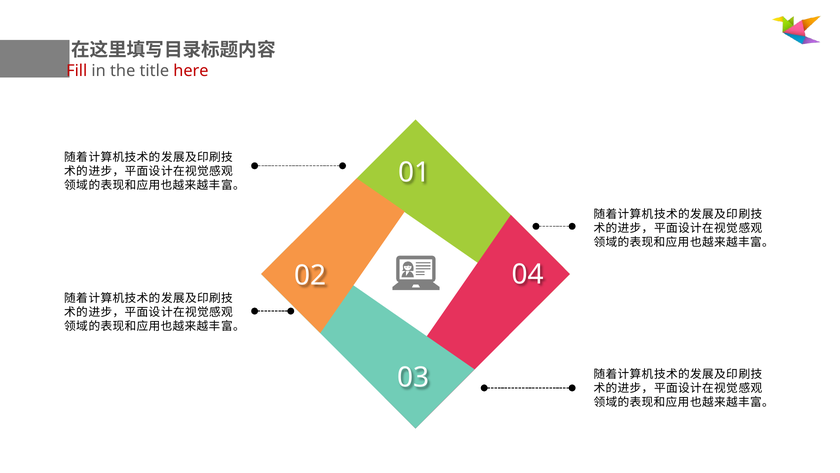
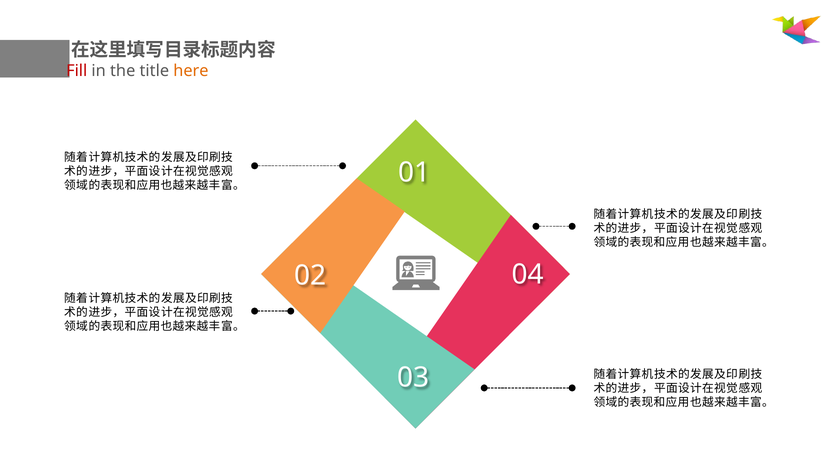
here colour: red -> orange (191, 71)
